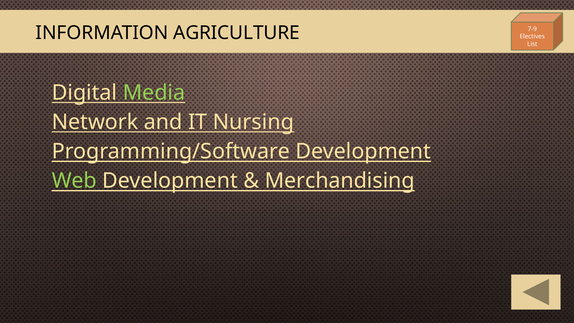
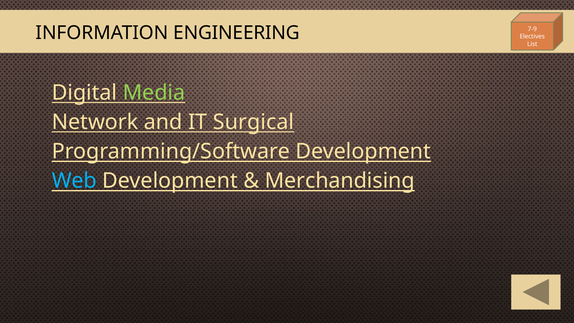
AGRICULTURE: AGRICULTURE -> ENGINEERING (237, 33)
Nursing: Nursing -> Surgical (253, 122)
Web colour: light green -> light blue (74, 181)
